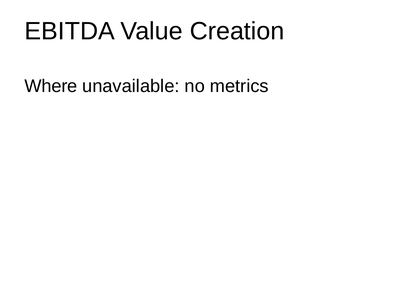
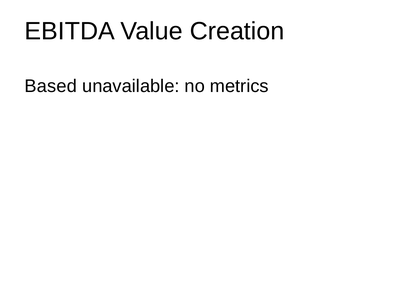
Where: Where -> Based (51, 86)
